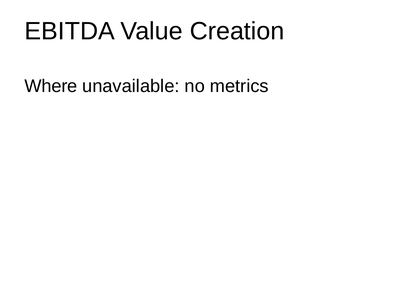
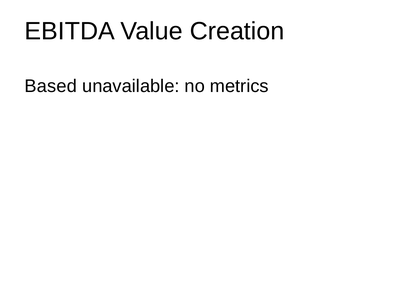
Where: Where -> Based (51, 86)
